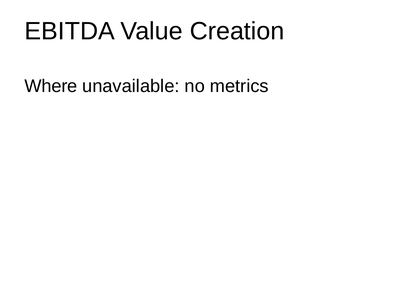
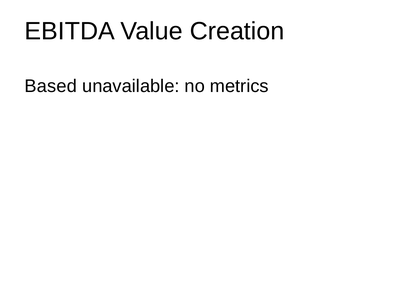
Where: Where -> Based (51, 86)
